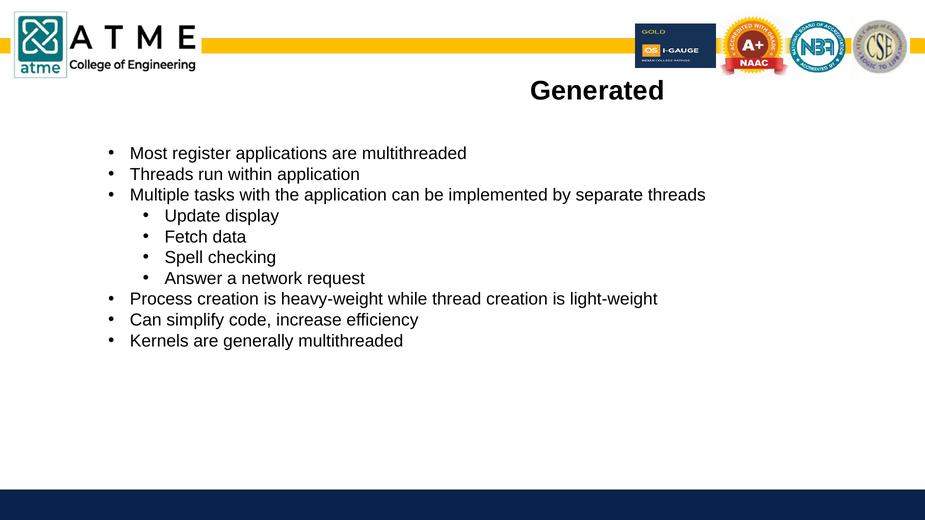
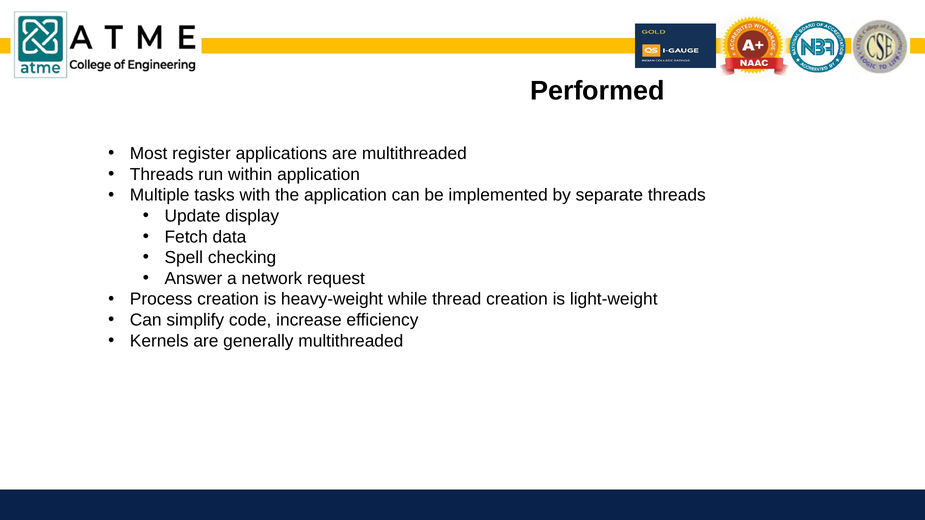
Generated: Generated -> Performed (597, 91)
